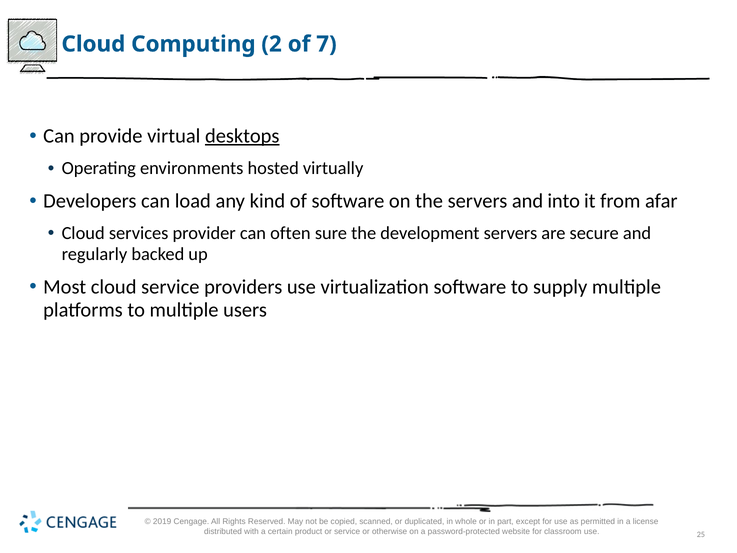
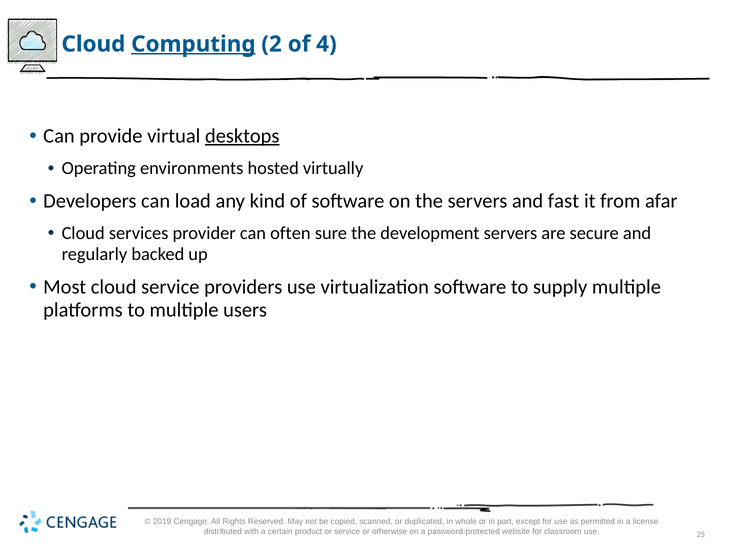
Computing underline: none -> present (193, 44)
7: 7 -> 4 (326, 44)
into: into -> fast (564, 201)
